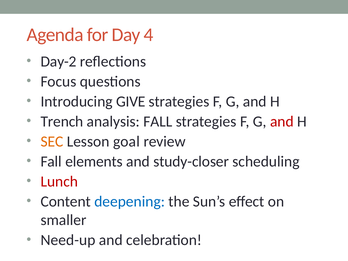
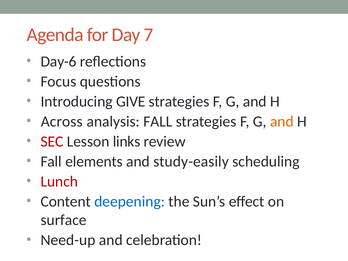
4: 4 -> 7 (149, 35)
Day-2: Day-2 -> Day-6 (59, 61)
Trench: Trench -> Across (62, 121)
and colour: red -> orange (282, 121)
SEC colour: orange -> red (52, 141)
goal: goal -> links (127, 141)
study-closer: study-closer -> study-easily (191, 161)
smaller: smaller -> surface (64, 220)
